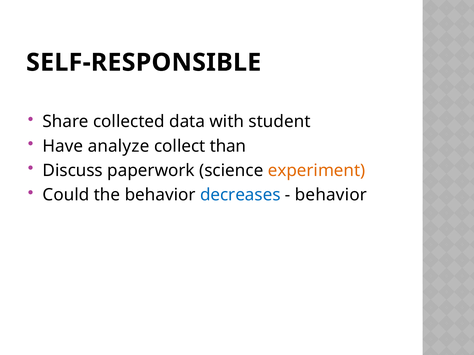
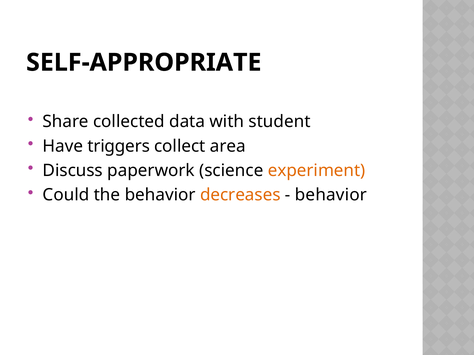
SELF-RESPONSIBLE: SELF-RESPONSIBLE -> SELF-APPROPRIATE (144, 63)
analyze: analyze -> triggers (119, 146)
than: than -> area (228, 146)
decreases colour: blue -> orange (240, 195)
